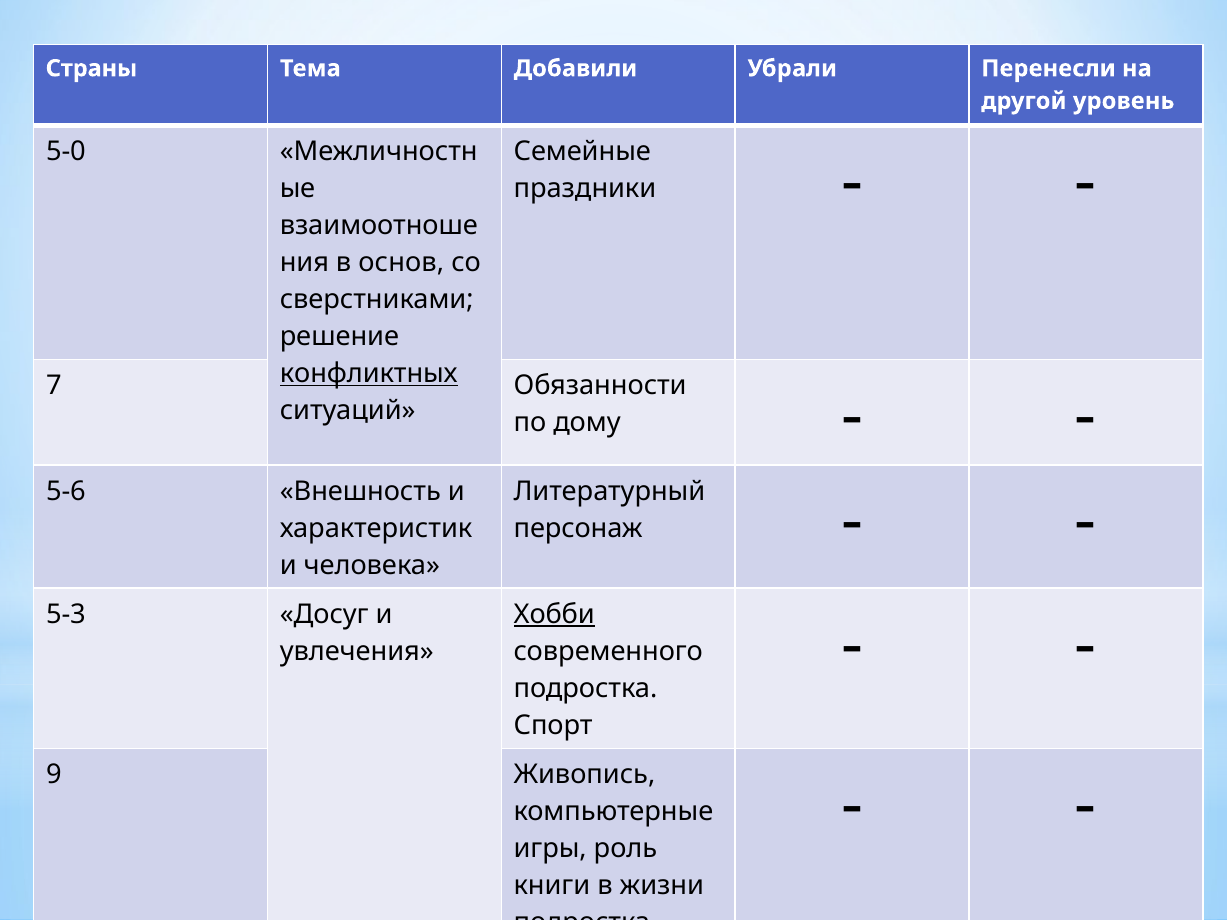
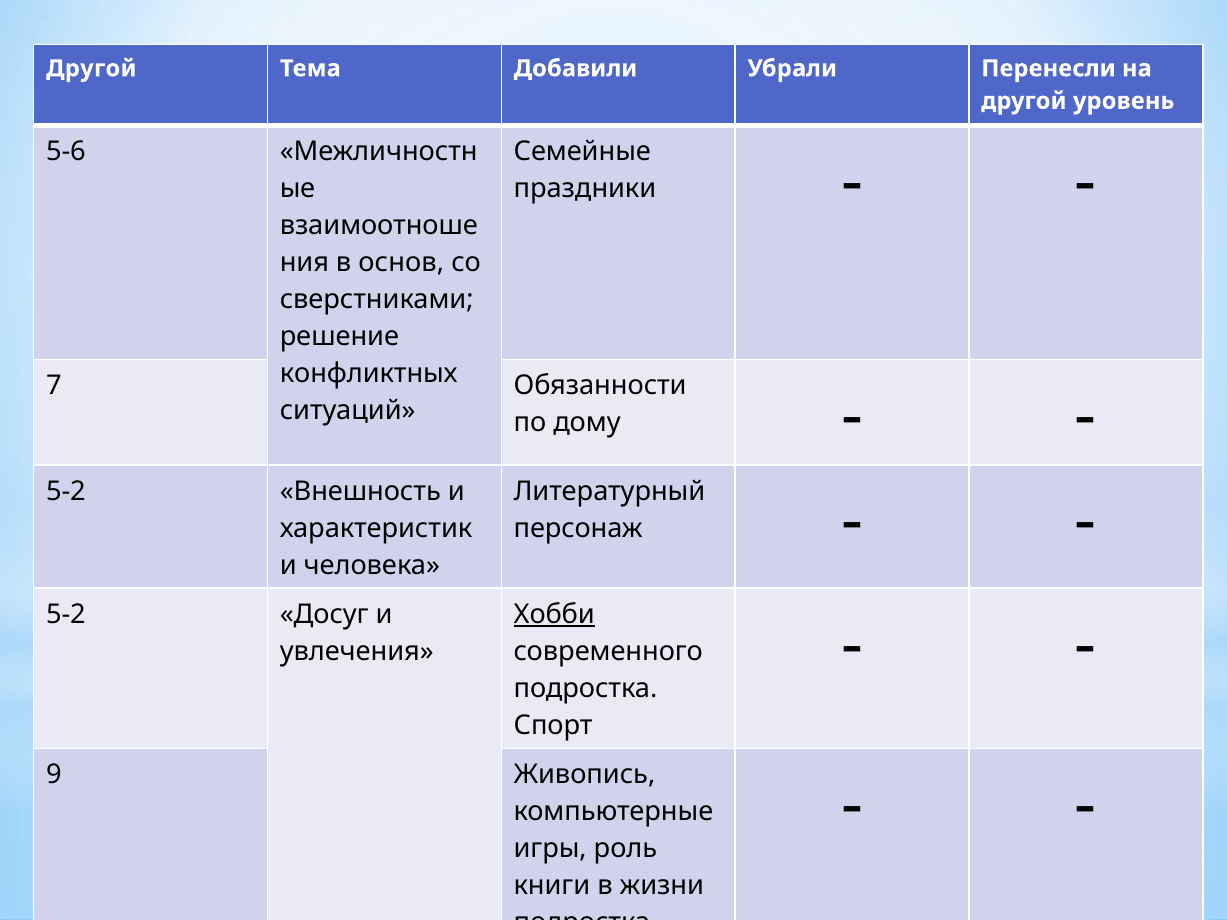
Страны: Страны -> Другой (91, 68)
5-0: 5-0 -> 5-6 (66, 152)
конфликтных underline: present -> none (369, 374)
5-6: 5-6 -> 5-2 (66, 491)
5-3: 5-3 -> 5-2 (66, 615)
